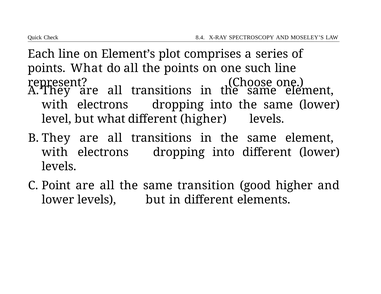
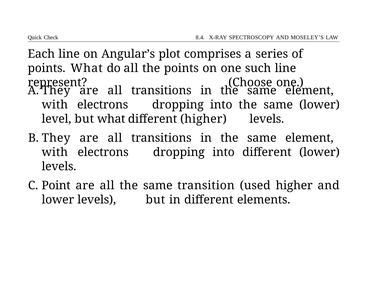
Element’s: Element’s -> Angular’s (128, 54)
good: good -> used (255, 186)
